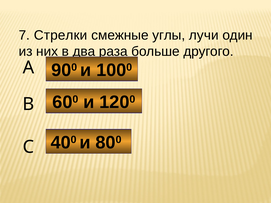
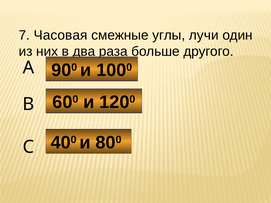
Стрелки: Стрелки -> Часовая (61, 35)
